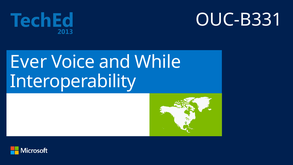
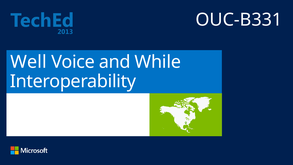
Ever: Ever -> Well (29, 62)
